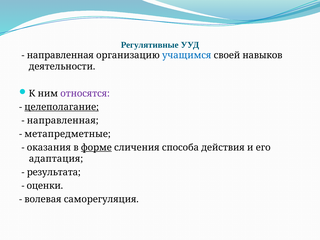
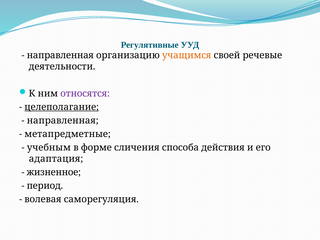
учащимся colour: blue -> orange (187, 55)
навыков: навыков -> речевые (262, 55)
оказания: оказания -> учебным (49, 148)
форме underline: present -> none (96, 148)
результата: результата -> жизненное (54, 172)
оценки: оценки -> период (45, 186)
